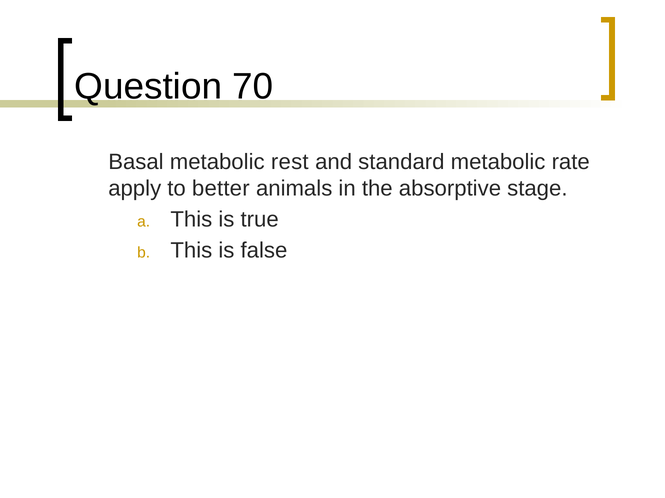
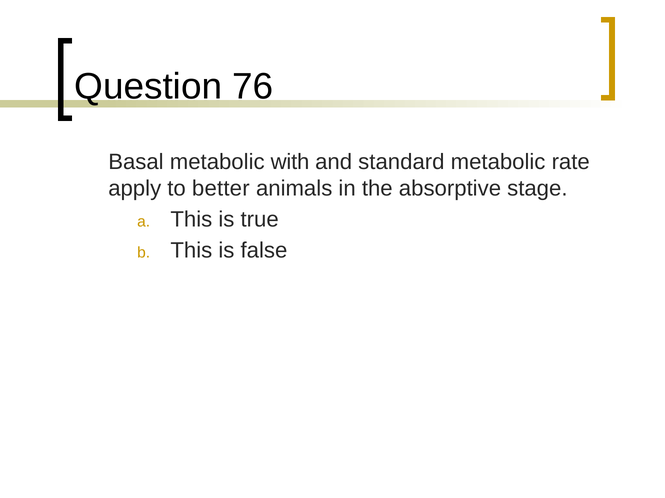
70: 70 -> 76 (253, 87)
rest: rest -> with (290, 162)
